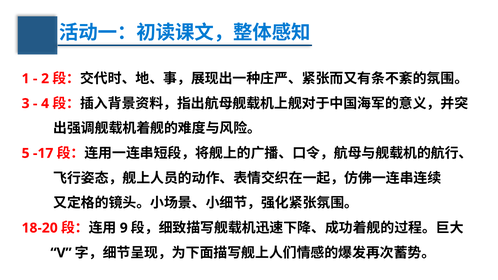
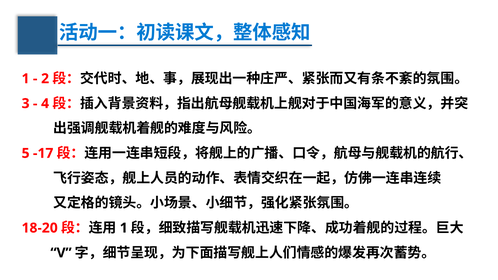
9: 9 -> 1 (124, 228)
